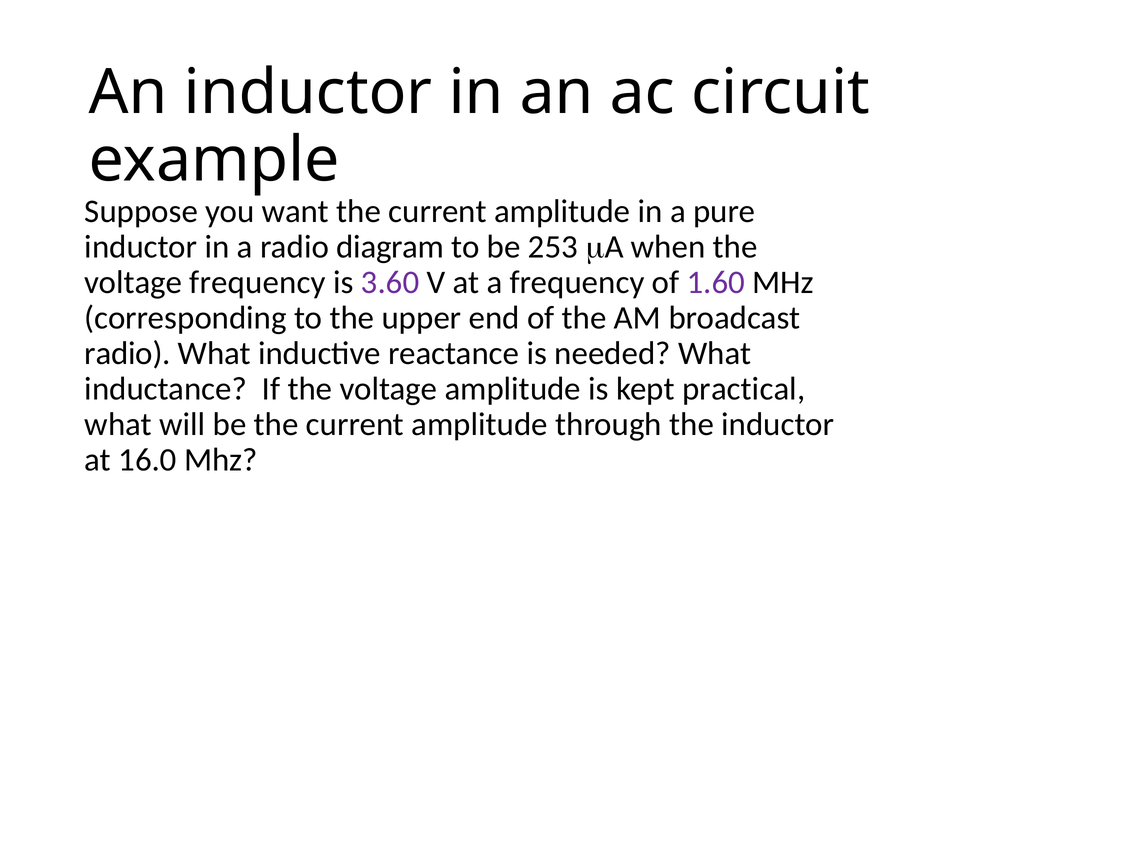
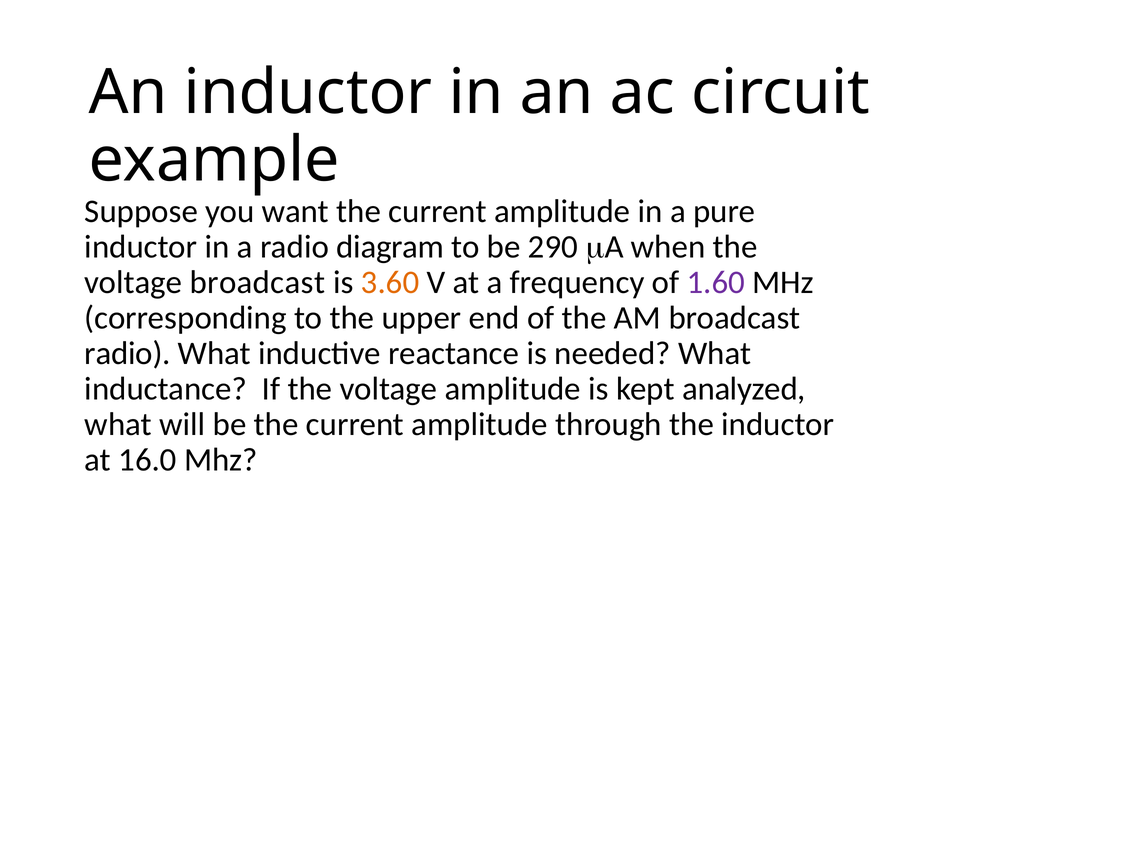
253: 253 -> 290 (553, 247)
voltage frequency: frequency -> broadcast (257, 282)
3.60 colour: purple -> orange (390, 282)
practical: practical -> analyzed (744, 389)
